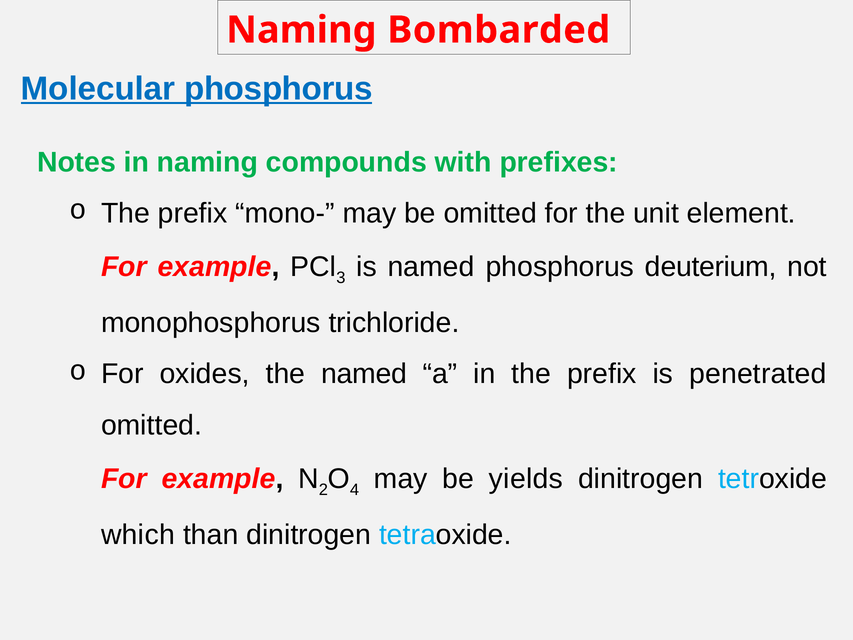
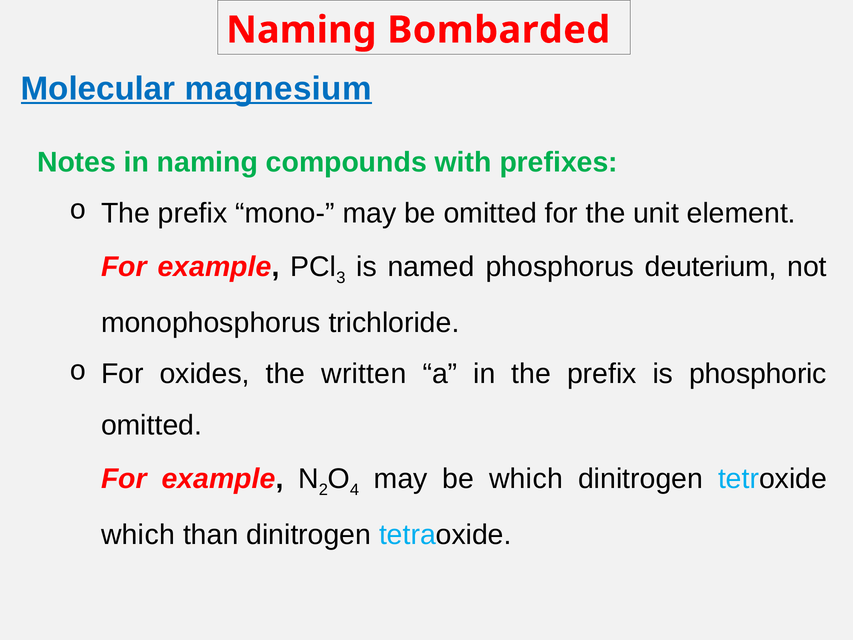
Molecular phosphorus: phosphorus -> magnesium (278, 89)
the named: named -> written (364, 374)
penetrated: penetrated -> phosphoric (758, 374)
be yields: yields -> which (526, 479)
